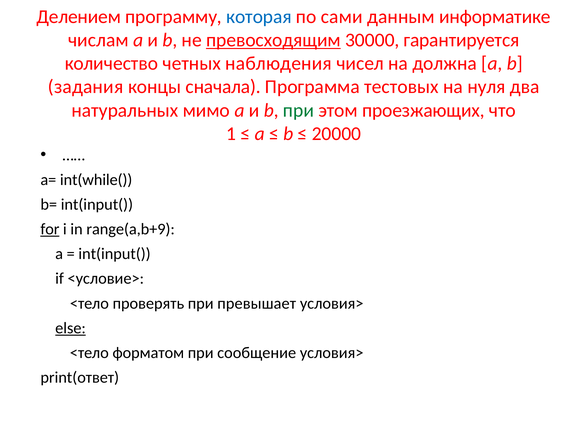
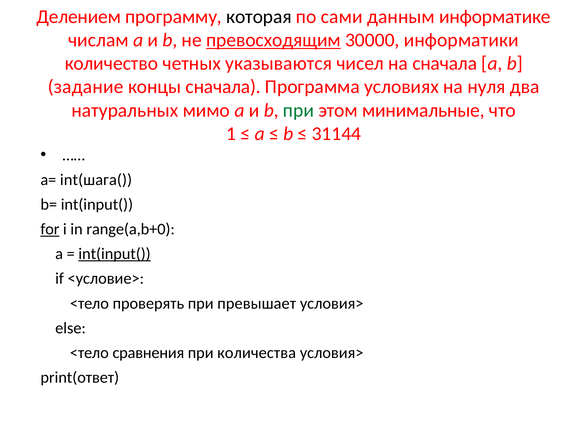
которая colour: blue -> black (259, 17)
гарантируется: гарантируется -> информатики (461, 40)
наблюдения: наблюдения -> указываются (279, 64)
на должна: должна -> сначала (445, 64)
задания: задания -> задание (86, 87)
тестовых: тестовых -> условиях (402, 87)
проезжающих: проезжающих -> минимальные (423, 110)
20000: 20000 -> 31144 (336, 134)
int(while(: int(while( -> int(шага( (96, 180)
range(a,b+9: range(a,b+9 -> range(a,b+0 (131, 229)
int(input( underline: none -> present (115, 254)
else underline: present -> none (70, 328)
форматом: форматом -> сравнения (148, 353)
сообщение: сообщение -> количества (257, 353)
